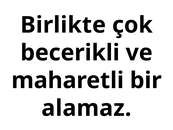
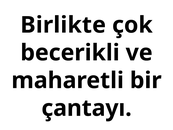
alamaz: alamaz -> çantayı (87, 108)
